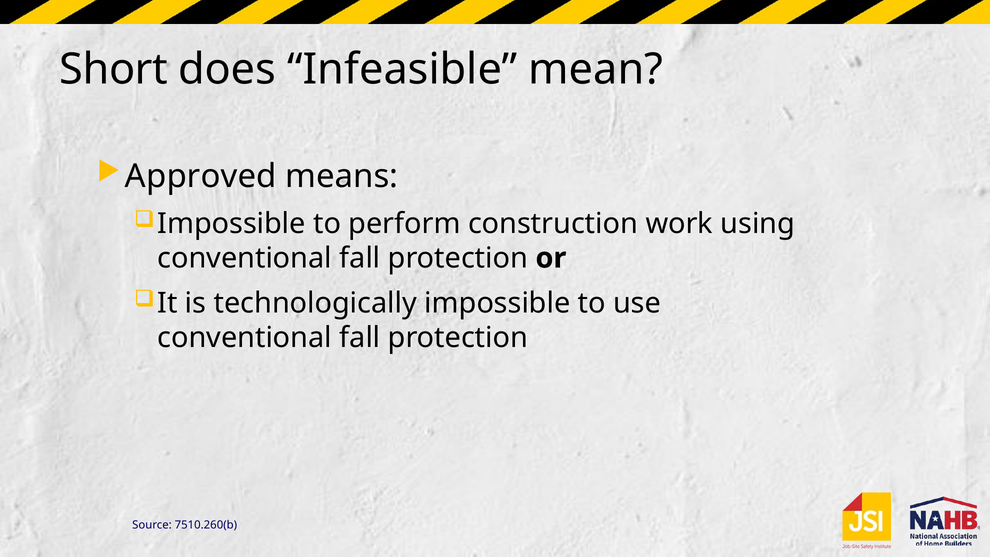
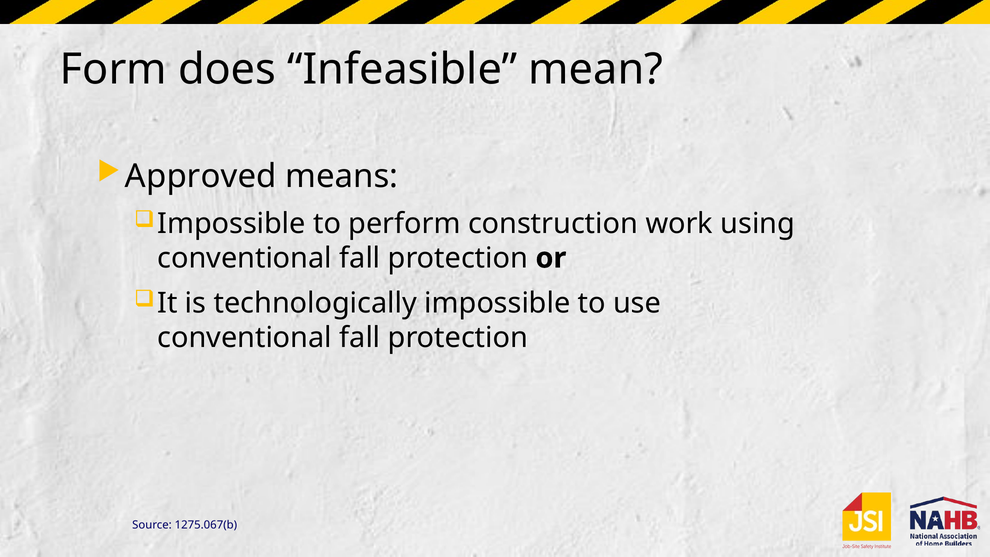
Short: Short -> Form (113, 70)
7510.260(b: 7510.260(b -> 1275.067(b (206, 525)
